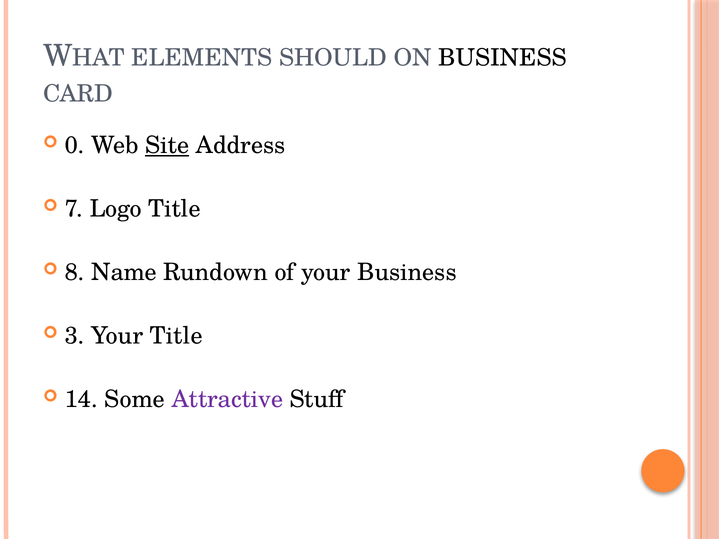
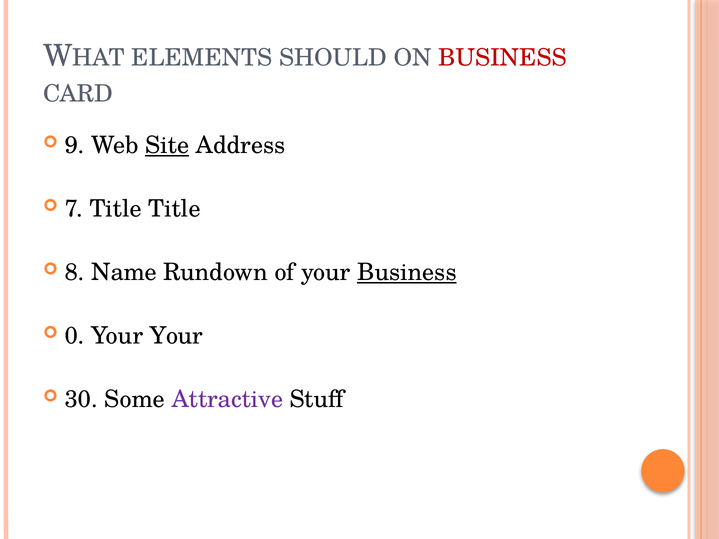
BUSINESS colour: black -> red (503, 58)
0: 0 -> 9 (75, 145)
7 Logo: Logo -> Title (116, 209)
Business underline: none -> present (407, 272)
3: 3 -> 0 (75, 336)
Your Title: Title -> Your (176, 336)
14: 14 -> 30 (81, 400)
